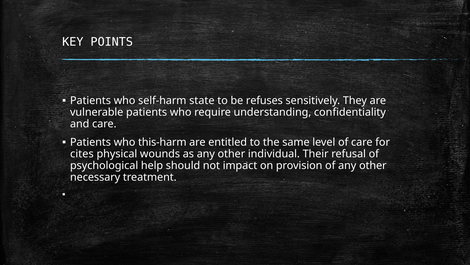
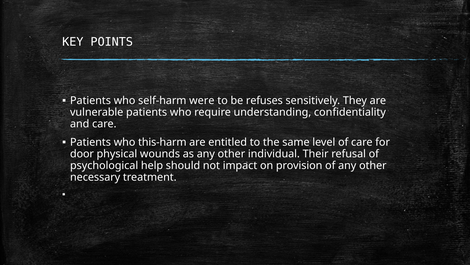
state: state -> were (202, 100)
cites: cites -> door (82, 154)
